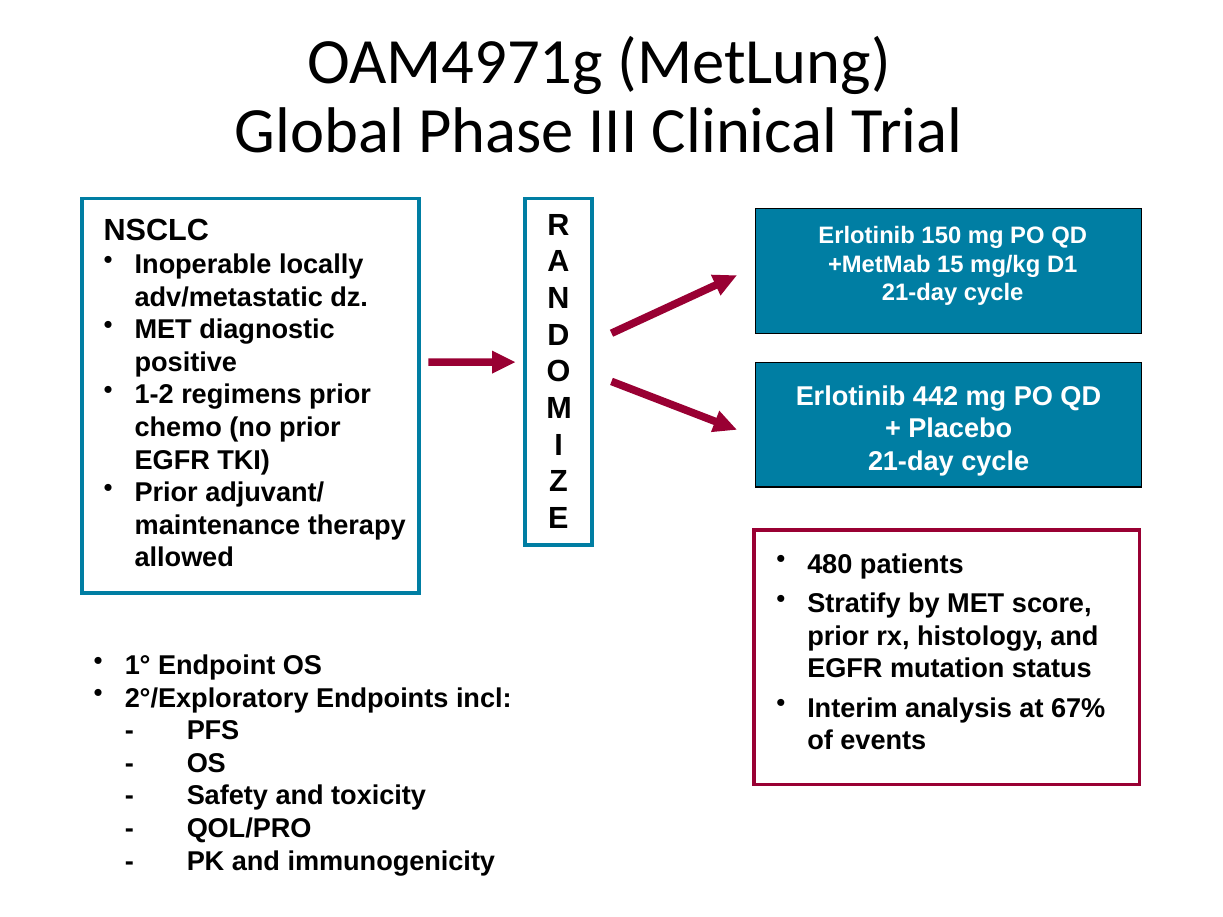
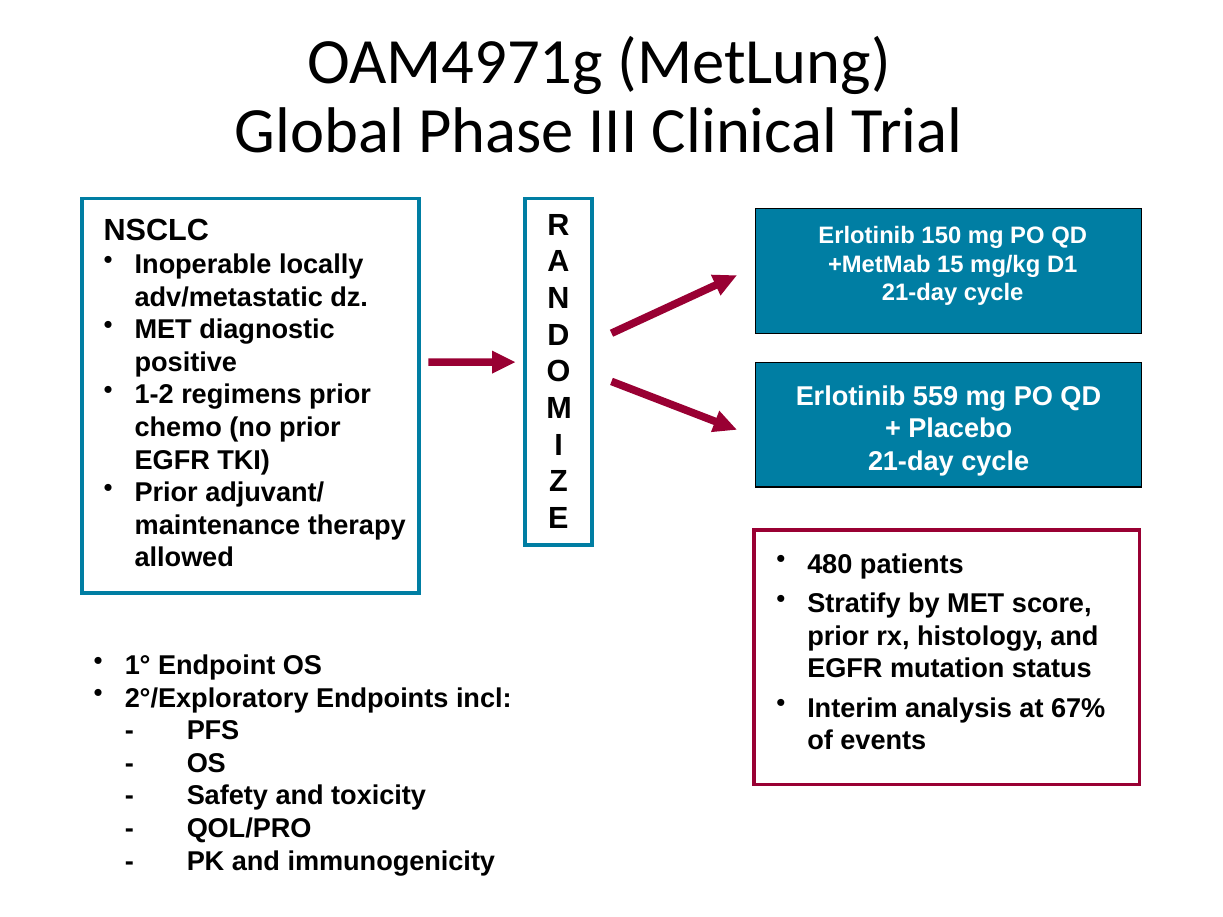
442: 442 -> 559 (936, 396)
